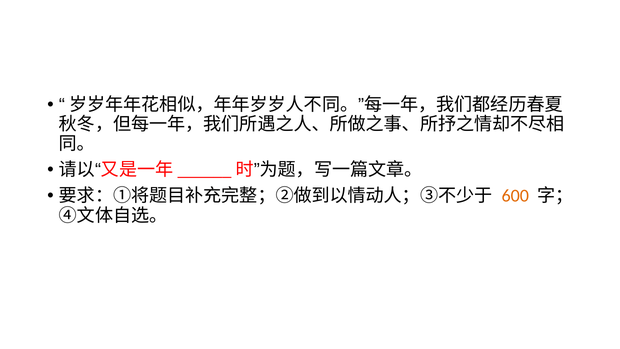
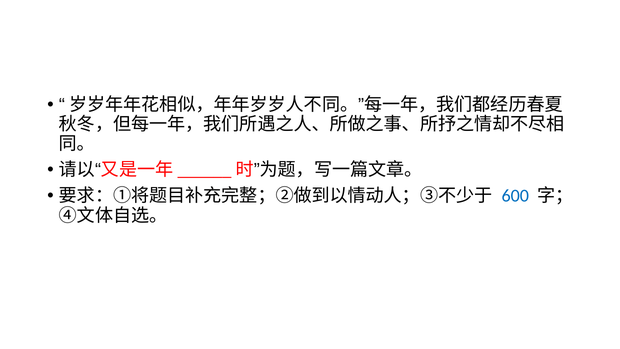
600 colour: orange -> blue (515, 196)
